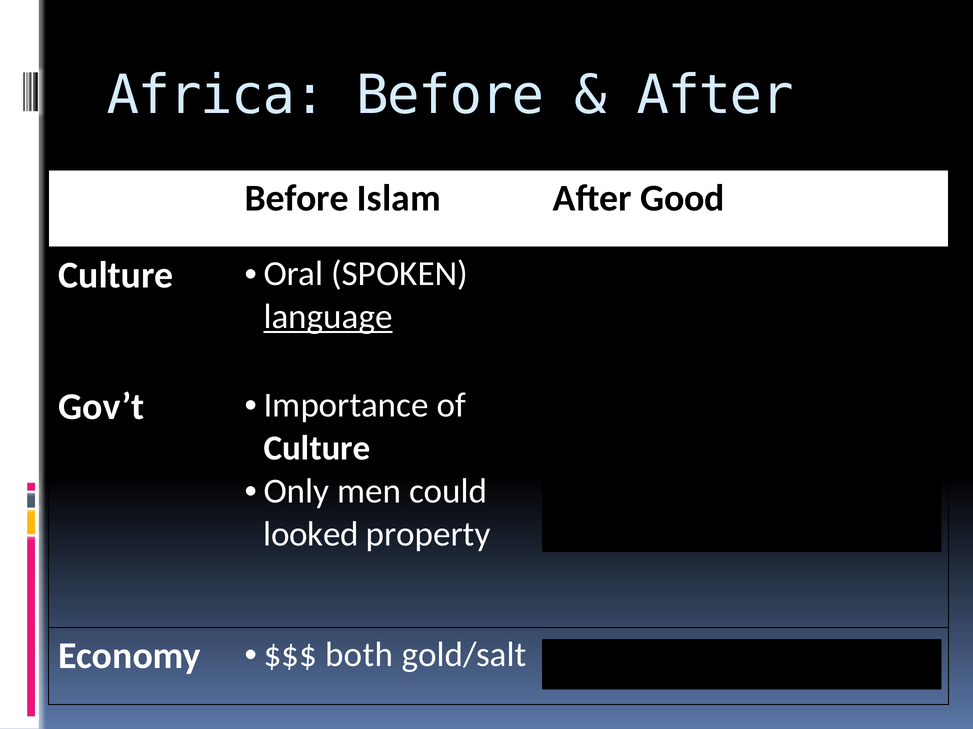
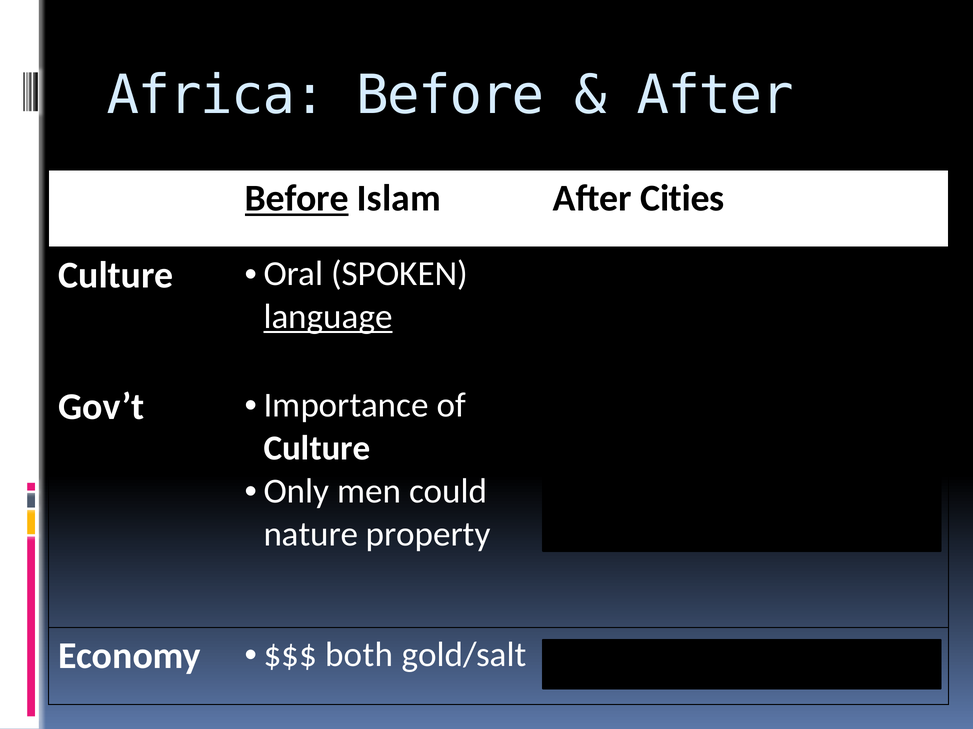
Before underline: none -> present (297, 199)
Good: Good -> Cities (682, 199)
looked: looked -> nature (311, 535)
